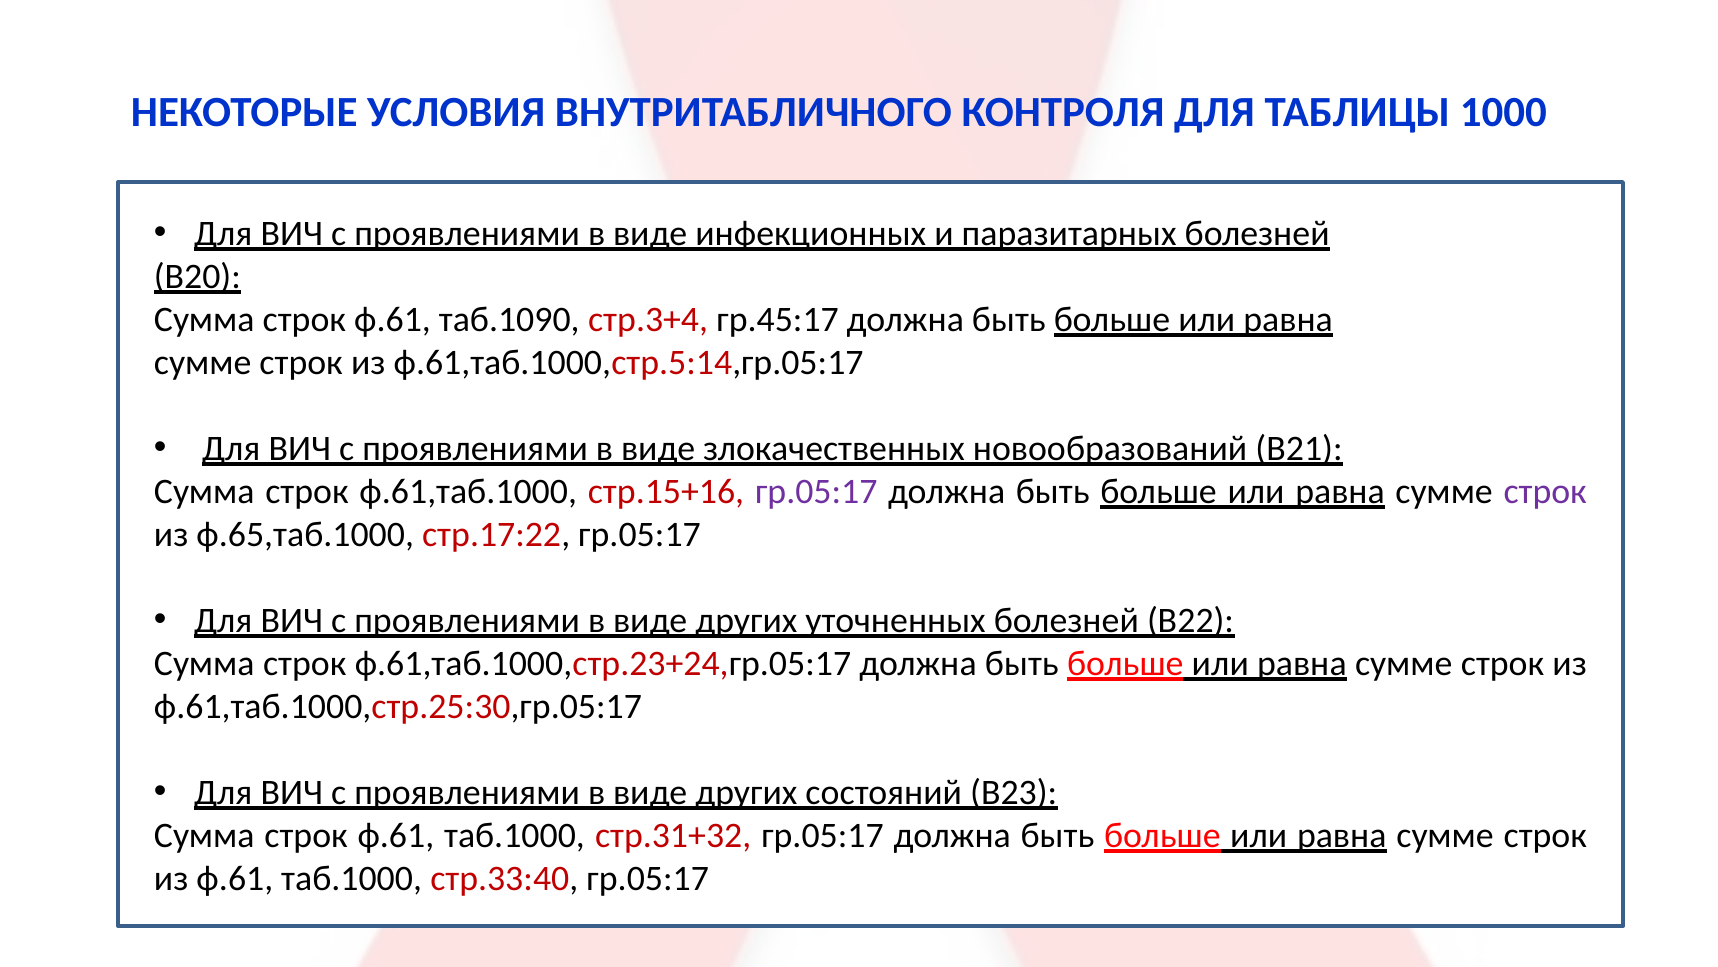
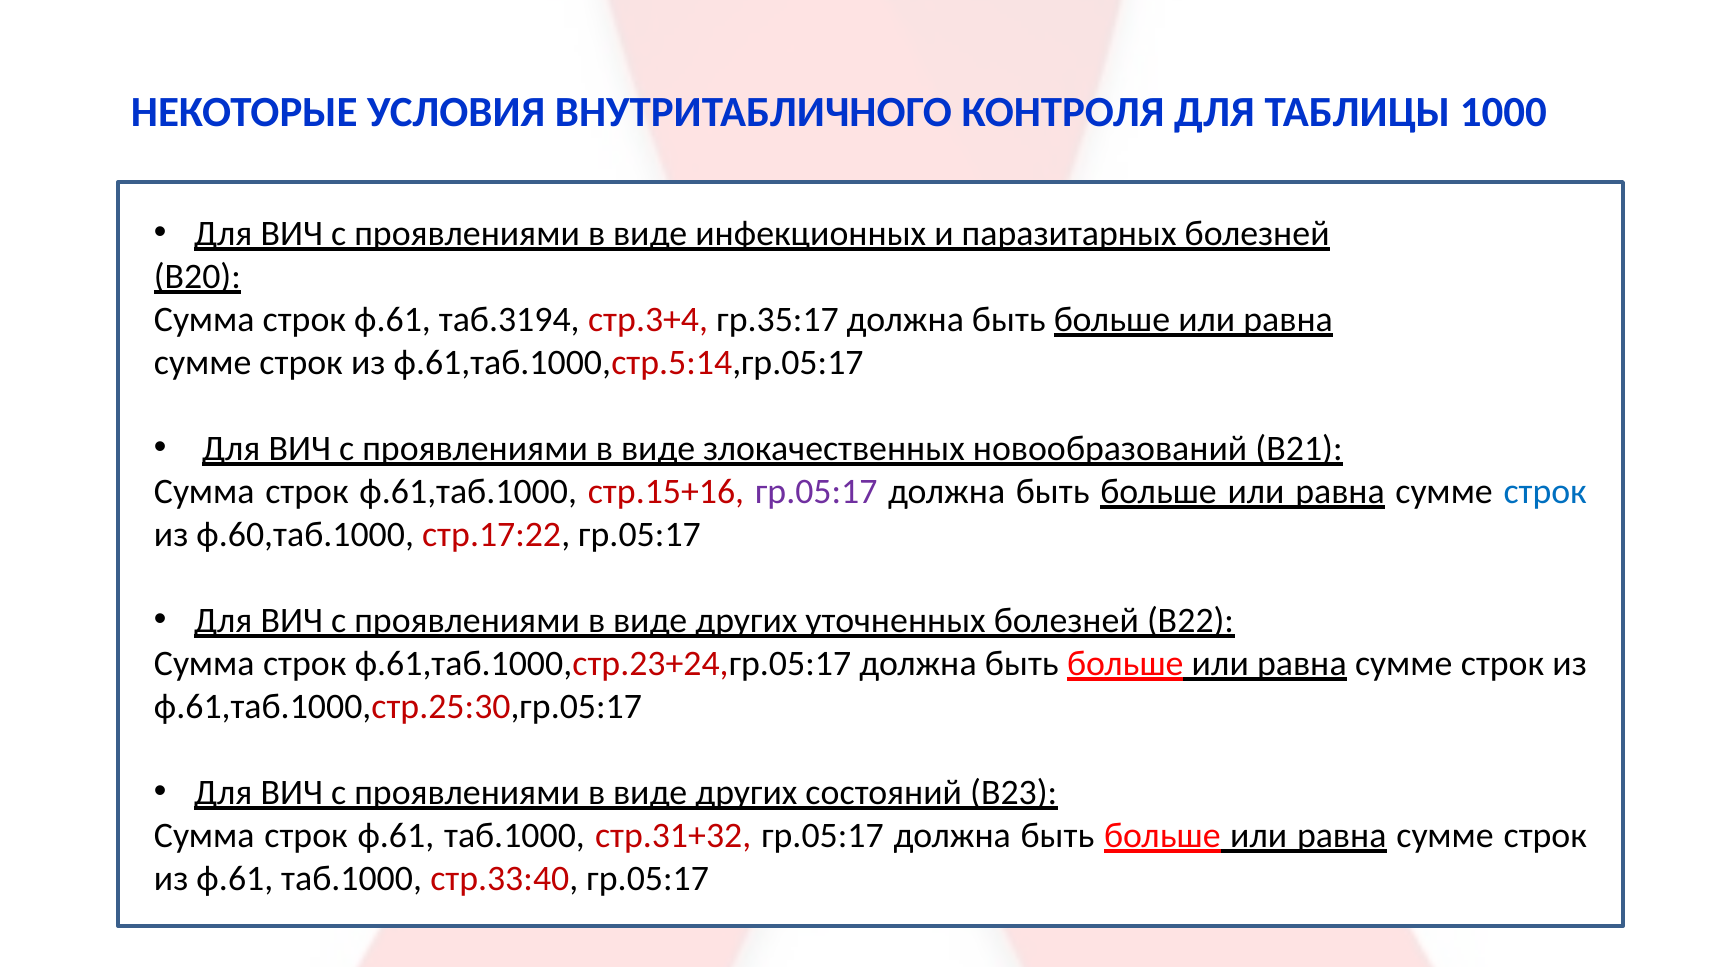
таб.1090: таб.1090 -> таб.3194 (509, 319)
гр.45:17: гр.45:17 -> гр.35:17 (778, 319)
строк colour: purple -> blue (1545, 491)
ф.65,таб.1000: ф.65,таб.1000 -> ф.60,таб.1000 (305, 534)
